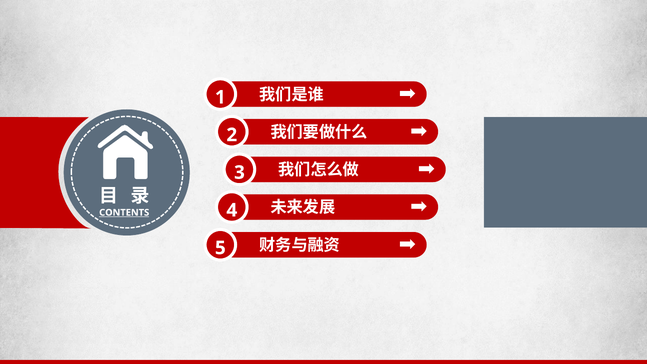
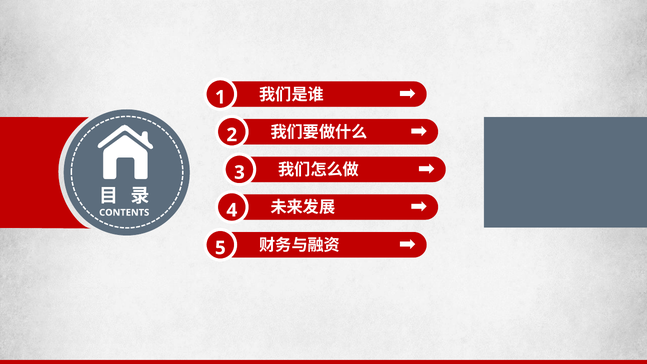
CONTENTS underline: present -> none (124, 212)
